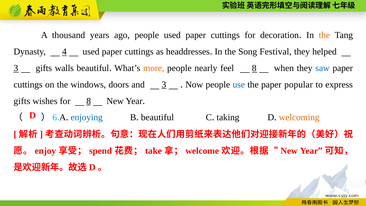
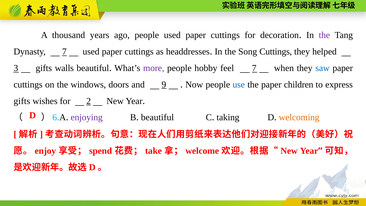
the colour: orange -> purple (324, 35)
Dynasty 4: 4 -> 7 (64, 52)
Song Festival: Festival -> Cuttings (276, 52)
more colour: orange -> purple (154, 68)
nearly: nearly -> hobby (206, 68)
feel 8: 8 -> 7 (254, 68)
and 3: 3 -> 9 (164, 85)
popular: popular -> children (299, 85)
for 8: 8 -> 2 (89, 101)
enjoying colour: blue -> purple (87, 117)
